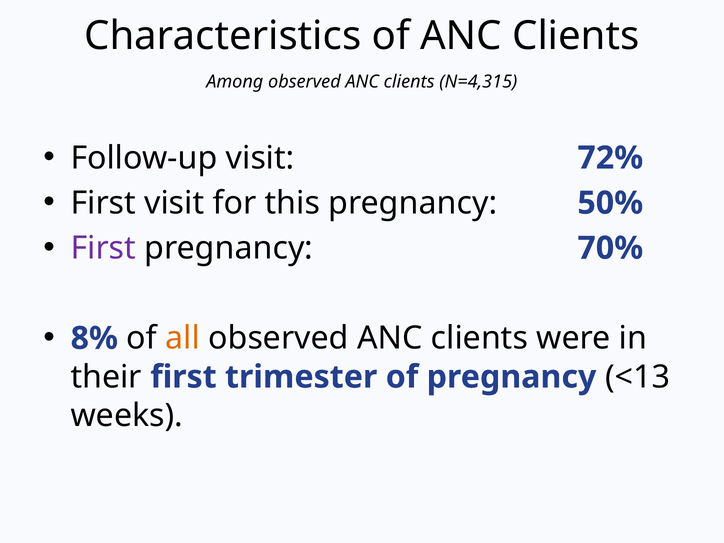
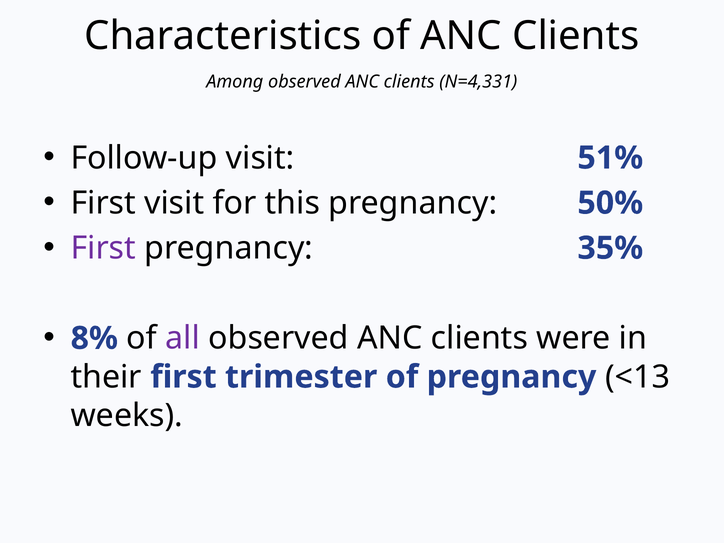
N=4,315: N=4,315 -> N=4,331 (478, 82)
72%: 72% -> 51% (610, 158)
70%: 70% -> 35% (610, 248)
all colour: orange -> purple (183, 338)
